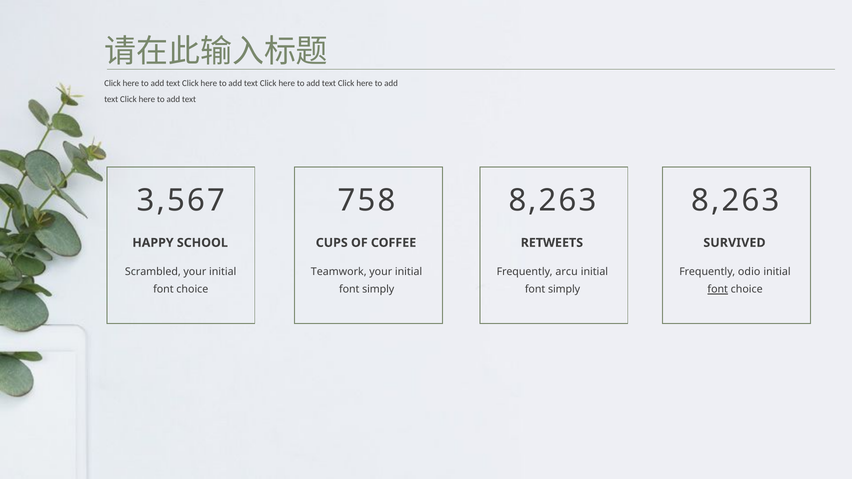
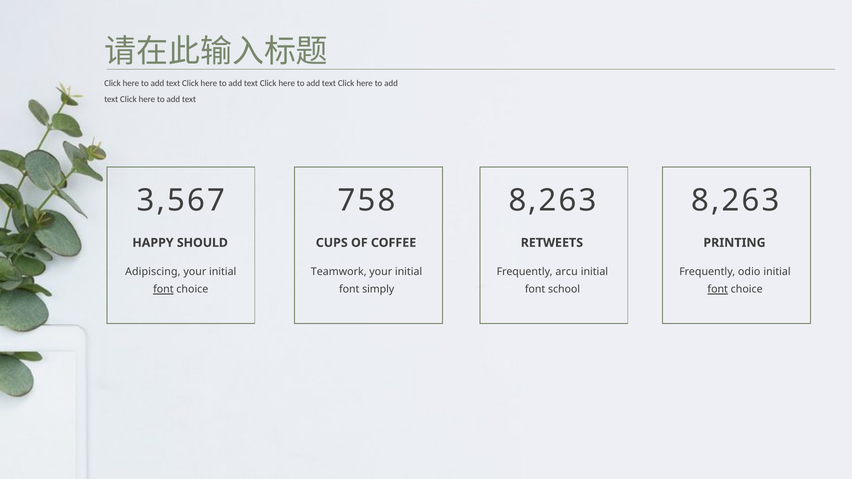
SCHOOL: SCHOOL -> SHOULD (202, 243)
SURVIVED: SURVIVED -> PRINTING (734, 243)
Scrambled: Scrambled -> Adipiscing (153, 272)
font underline: none -> present (163, 290)
simply: simply -> school (564, 290)
